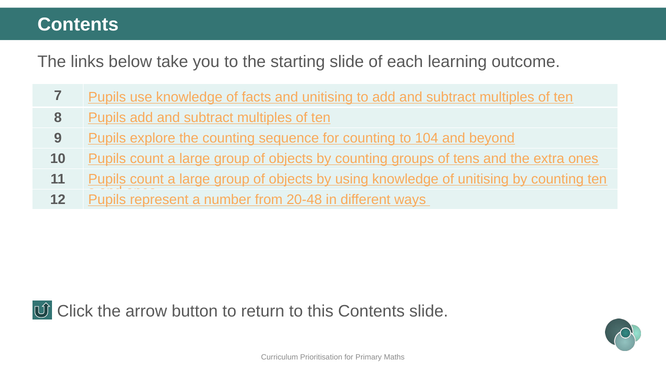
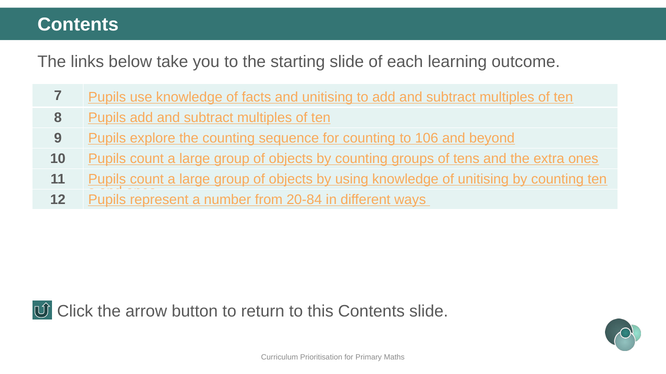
104: 104 -> 106 (427, 138)
20-48: 20-48 -> 20-84 (304, 200)
